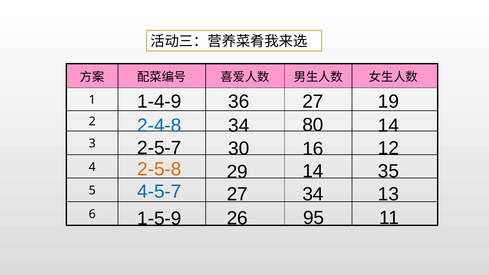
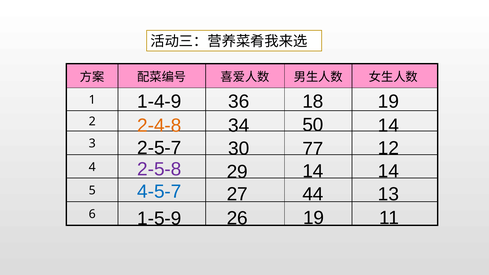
36 27: 27 -> 18 (313, 102)
2-4-8 colour: blue -> orange (159, 125)
80: 80 -> 50 (313, 125)
16: 16 -> 77 (313, 149)
2-5-8 colour: orange -> purple (159, 169)
14 35: 35 -> 14 (389, 171)
27 34: 34 -> 44 (313, 194)
26 95: 95 -> 19 (314, 218)
